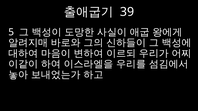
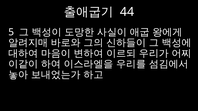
39: 39 -> 44 (127, 12)
